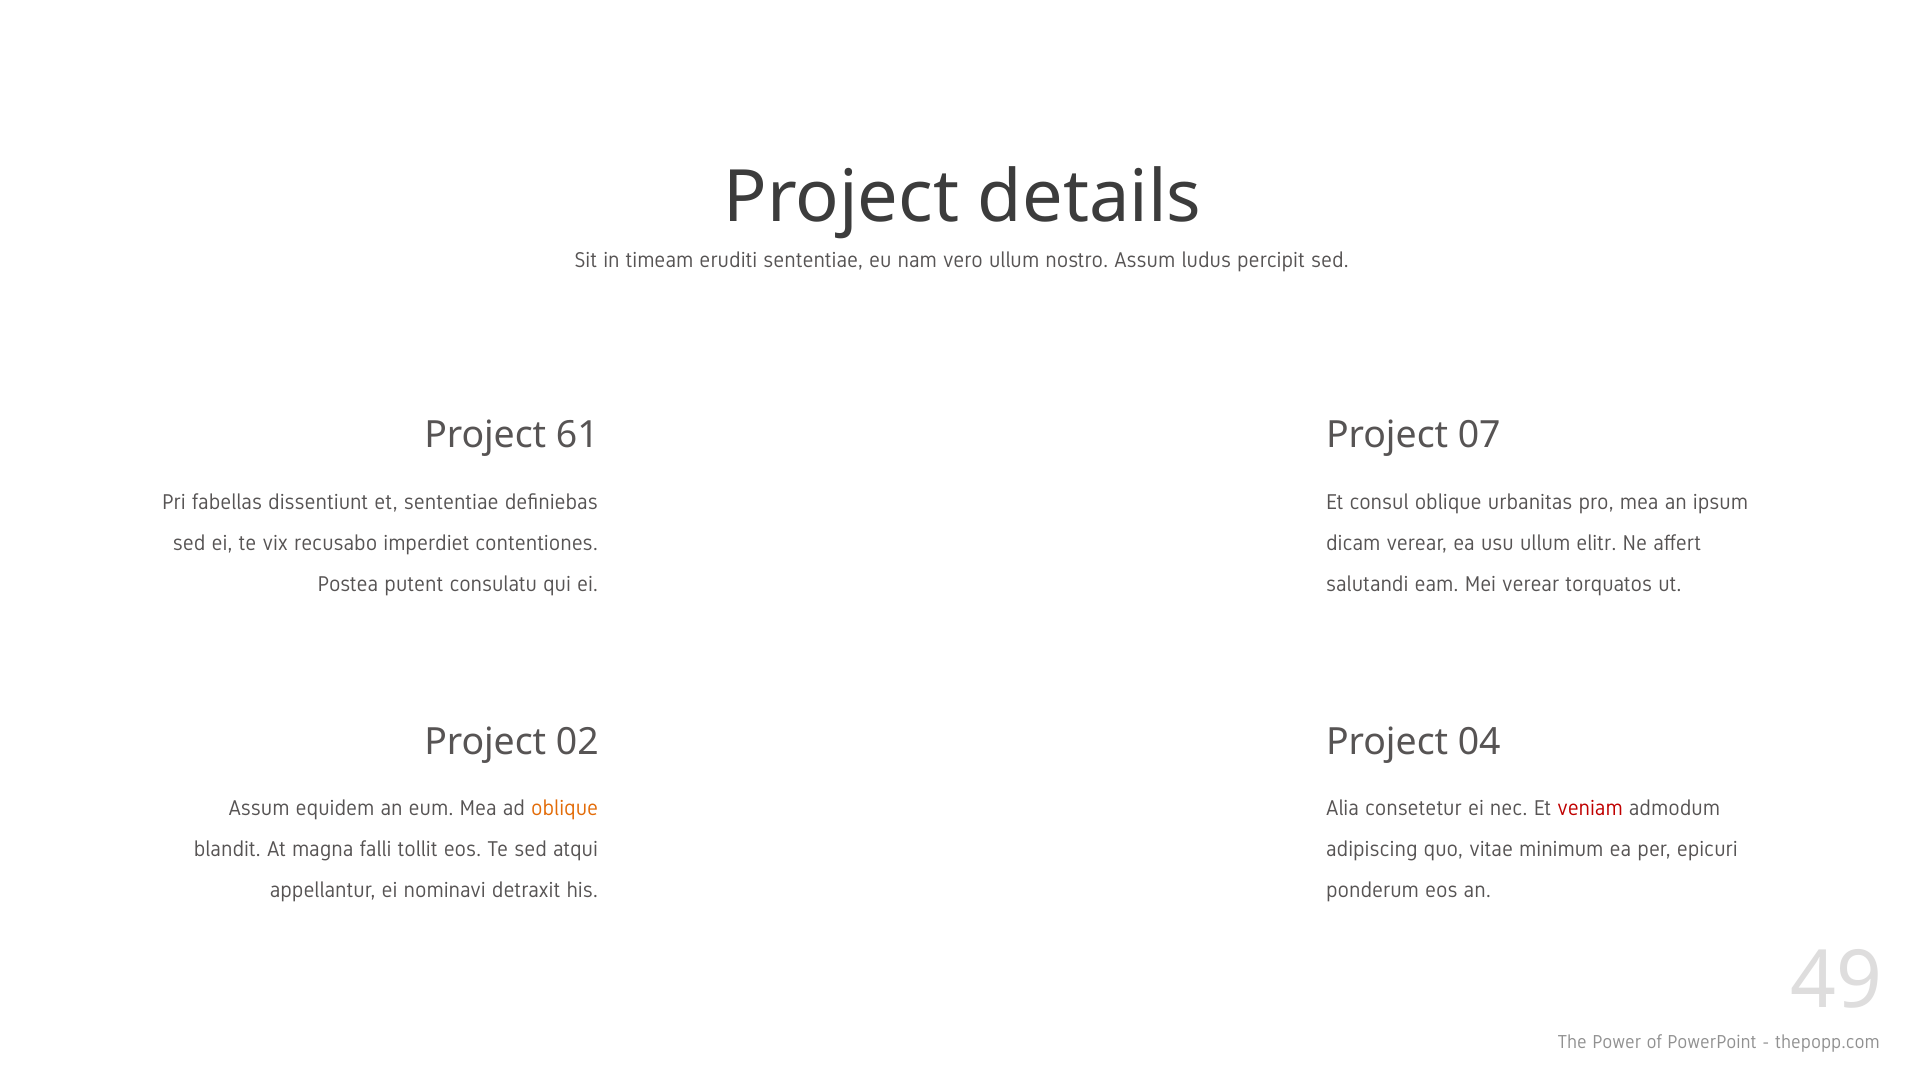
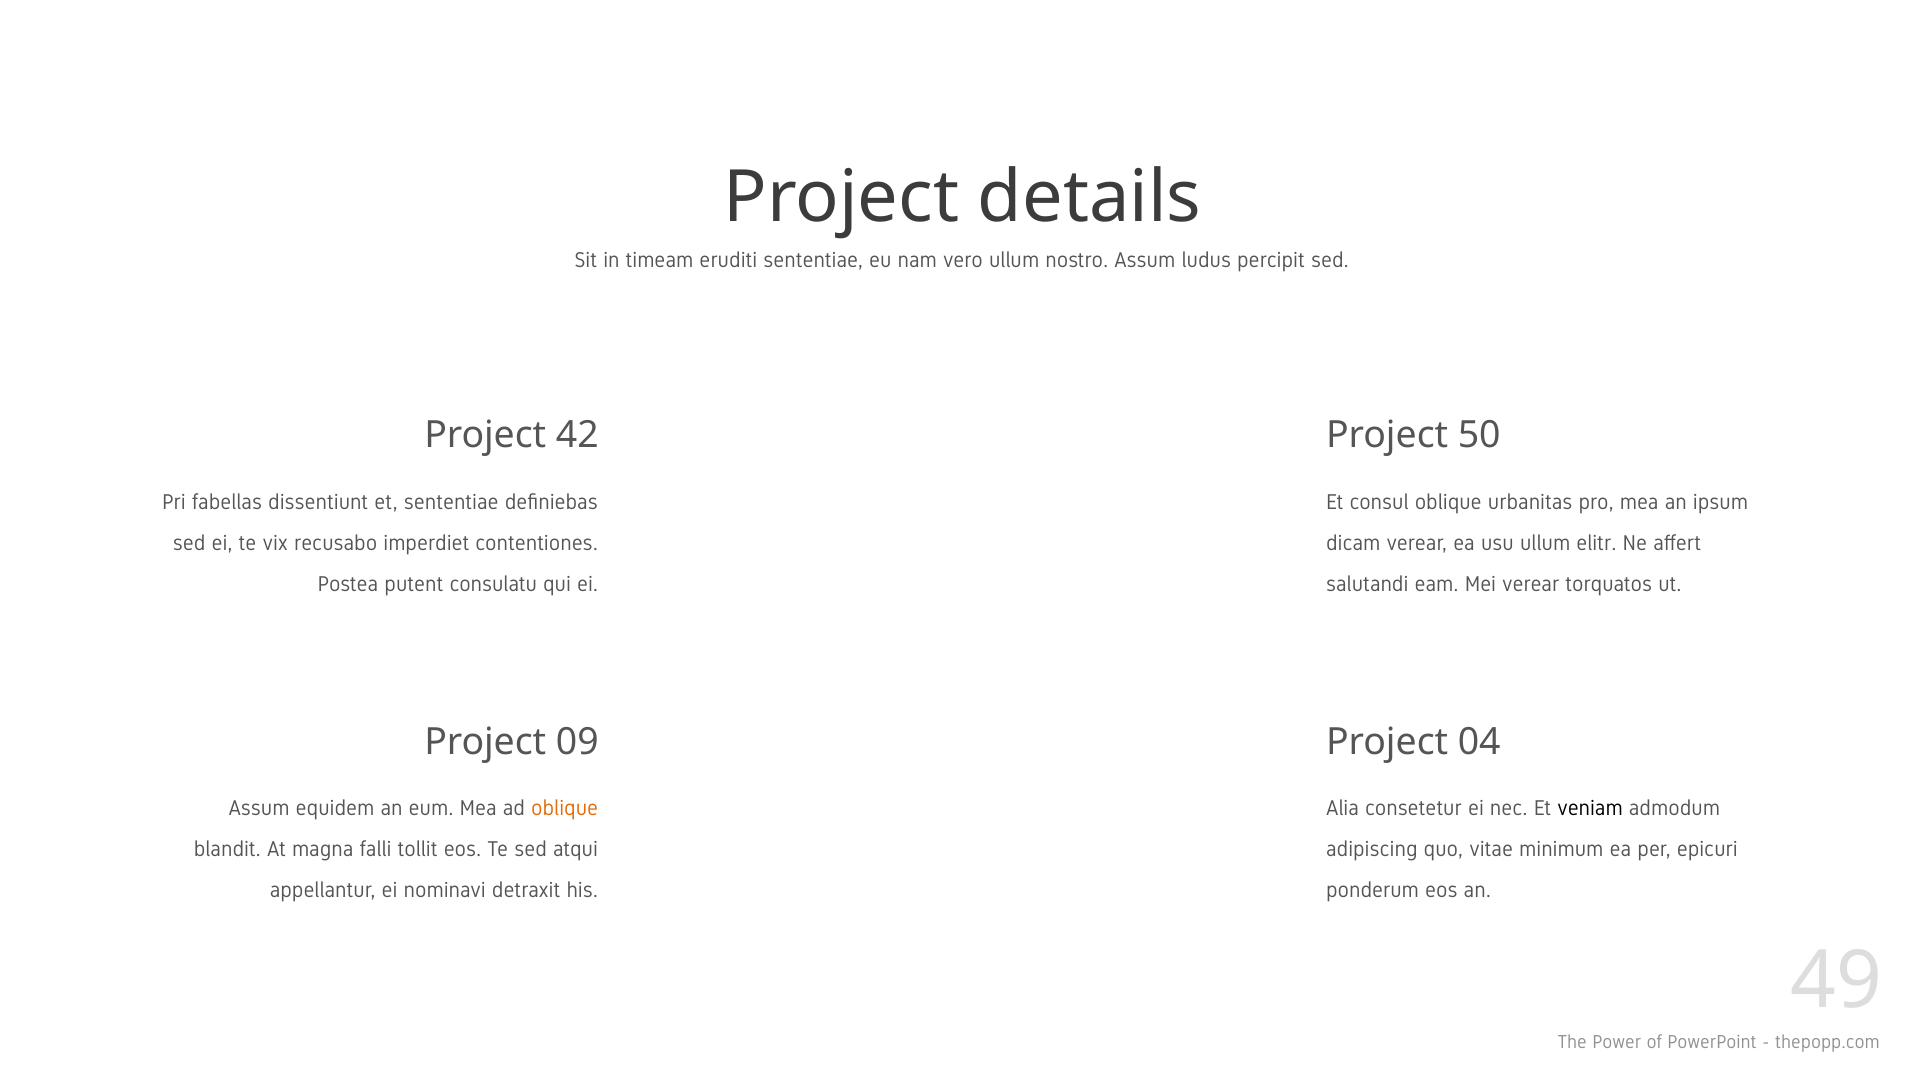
61: 61 -> 42 (577, 435)
07: 07 -> 50 (1479, 435)
02: 02 -> 09 (577, 742)
veniam colour: red -> black (1590, 809)
